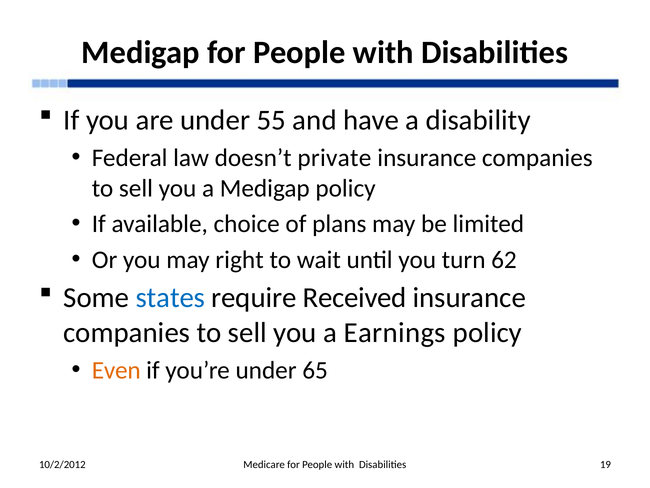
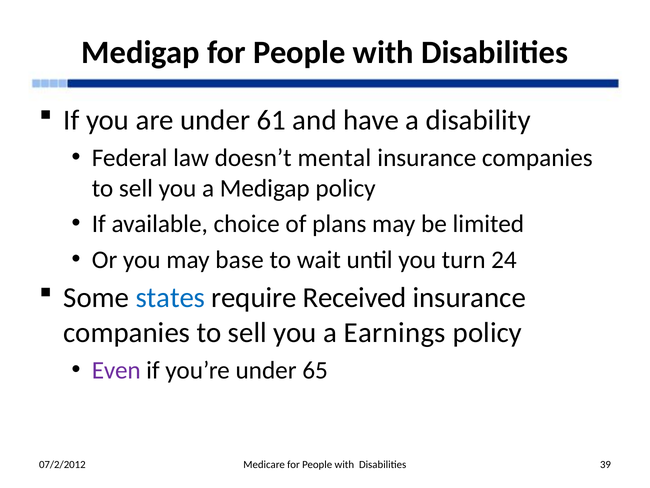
55: 55 -> 61 (271, 120)
private: private -> mental (334, 158)
right: right -> base (239, 259)
62: 62 -> 24 (504, 259)
Even colour: orange -> purple (116, 370)
10/2/2012: 10/2/2012 -> 07/2/2012 (62, 464)
19: 19 -> 39 (606, 464)
